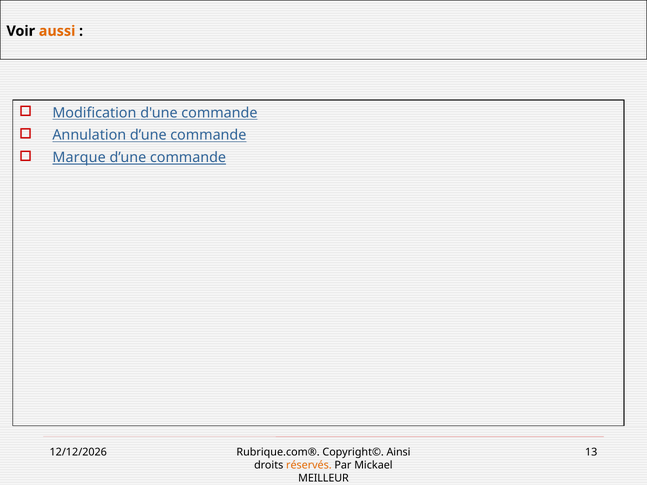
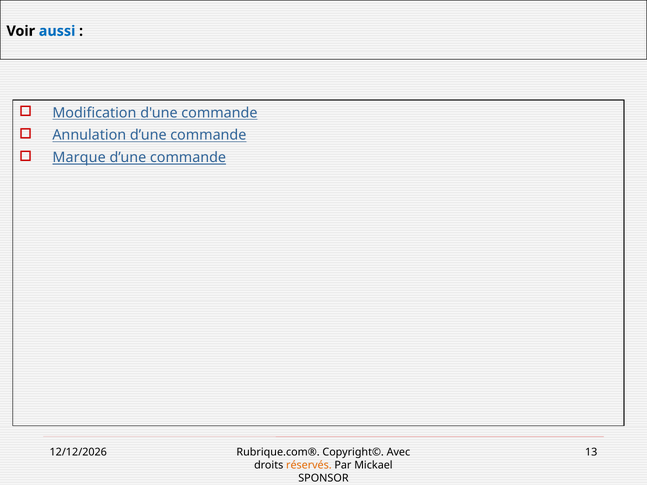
aussi colour: orange -> blue (57, 31)
Ainsi: Ainsi -> Avec (398, 452)
MEILLEUR: MEILLEUR -> SPONSOR (323, 478)
